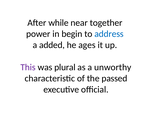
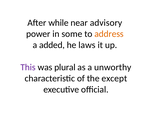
together: together -> advisory (106, 23)
begin: begin -> some (72, 34)
address colour: blue -> orange (109, 34)
ages: ages -> laws (87, 45)
passed: passed -> except (114, 78)
